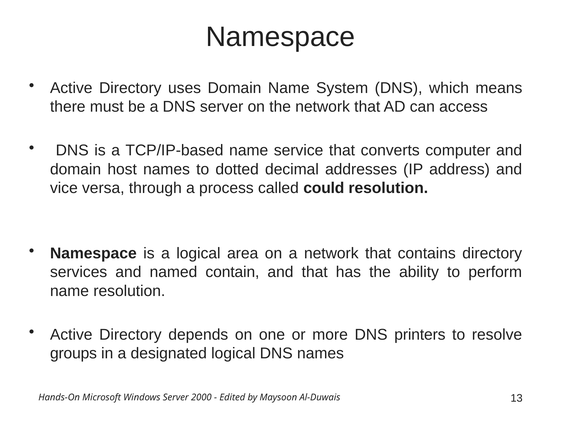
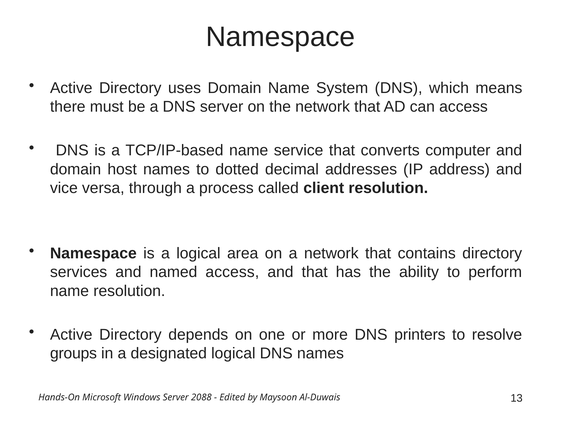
could: could -> client (324, 188)
named contain: contain -> access (232, 272)
2000: 2000 -> 2088 (201, 397)
